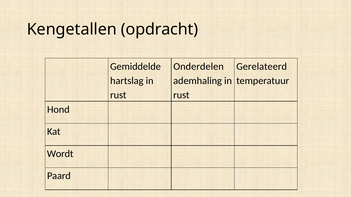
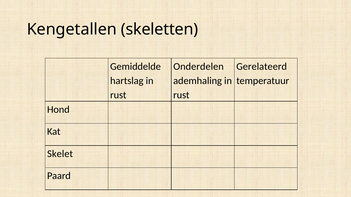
opdracht: opdracht -> skeletten (160, 29)
Wordt: Wordt -> Skelet (60, 154)
